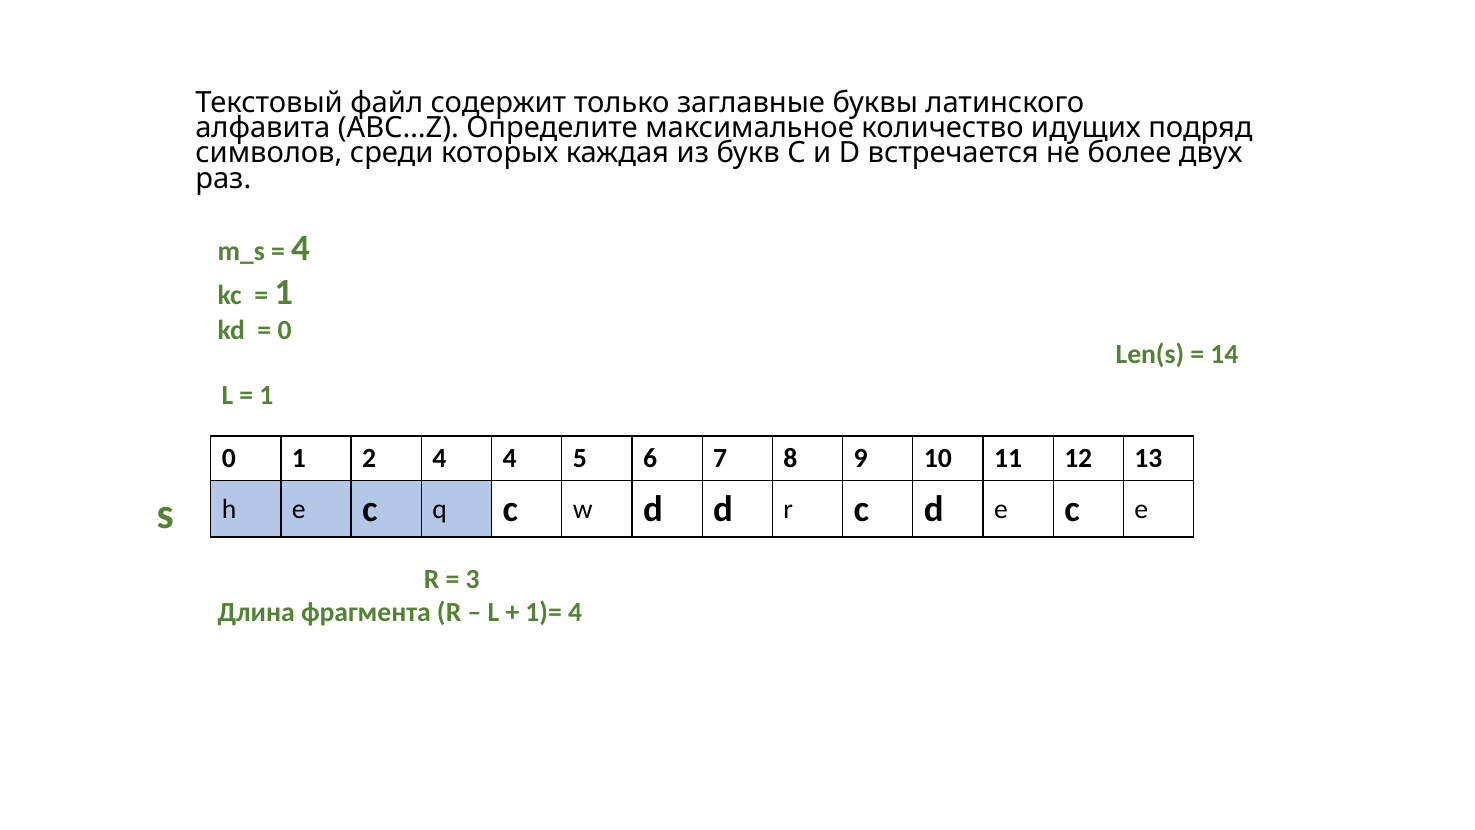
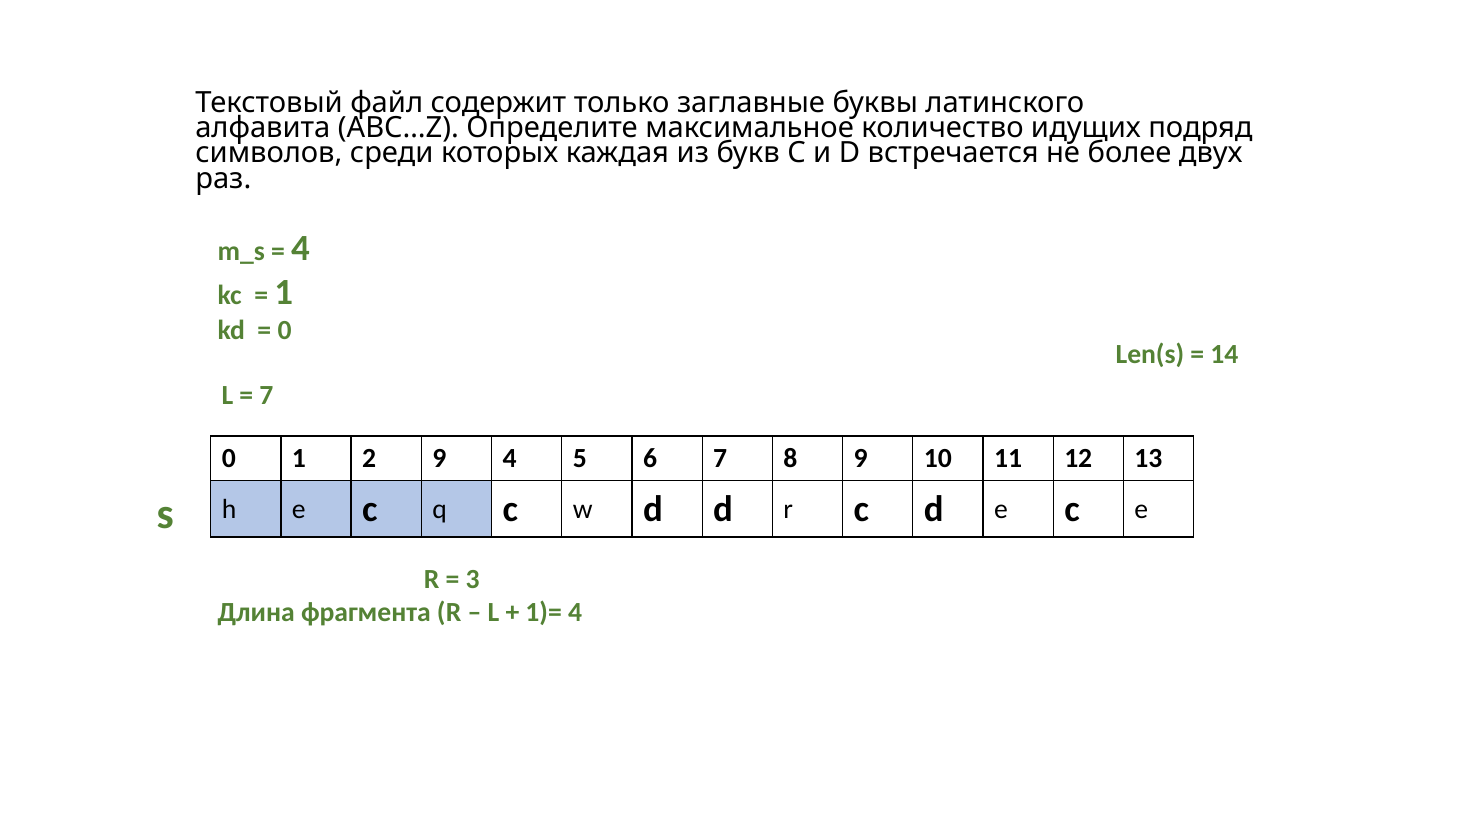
1: 1 -> 7 (266, 395)
2 4: 4 -> 9 (439, 459)
